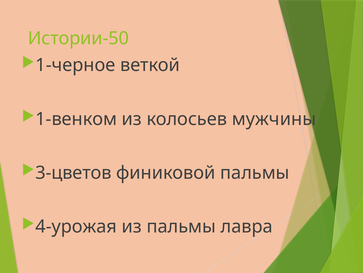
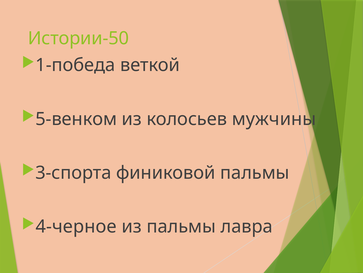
1-черное: 1-черное -> 1-победа (75, 65)
1-венком: 1-венком -> 5-венком (76, 119)
3-цветов: 3-цветов -> 3-спорта (73, 172)
4-урожая: 4-урожая -> 4-черное (76, 226)
